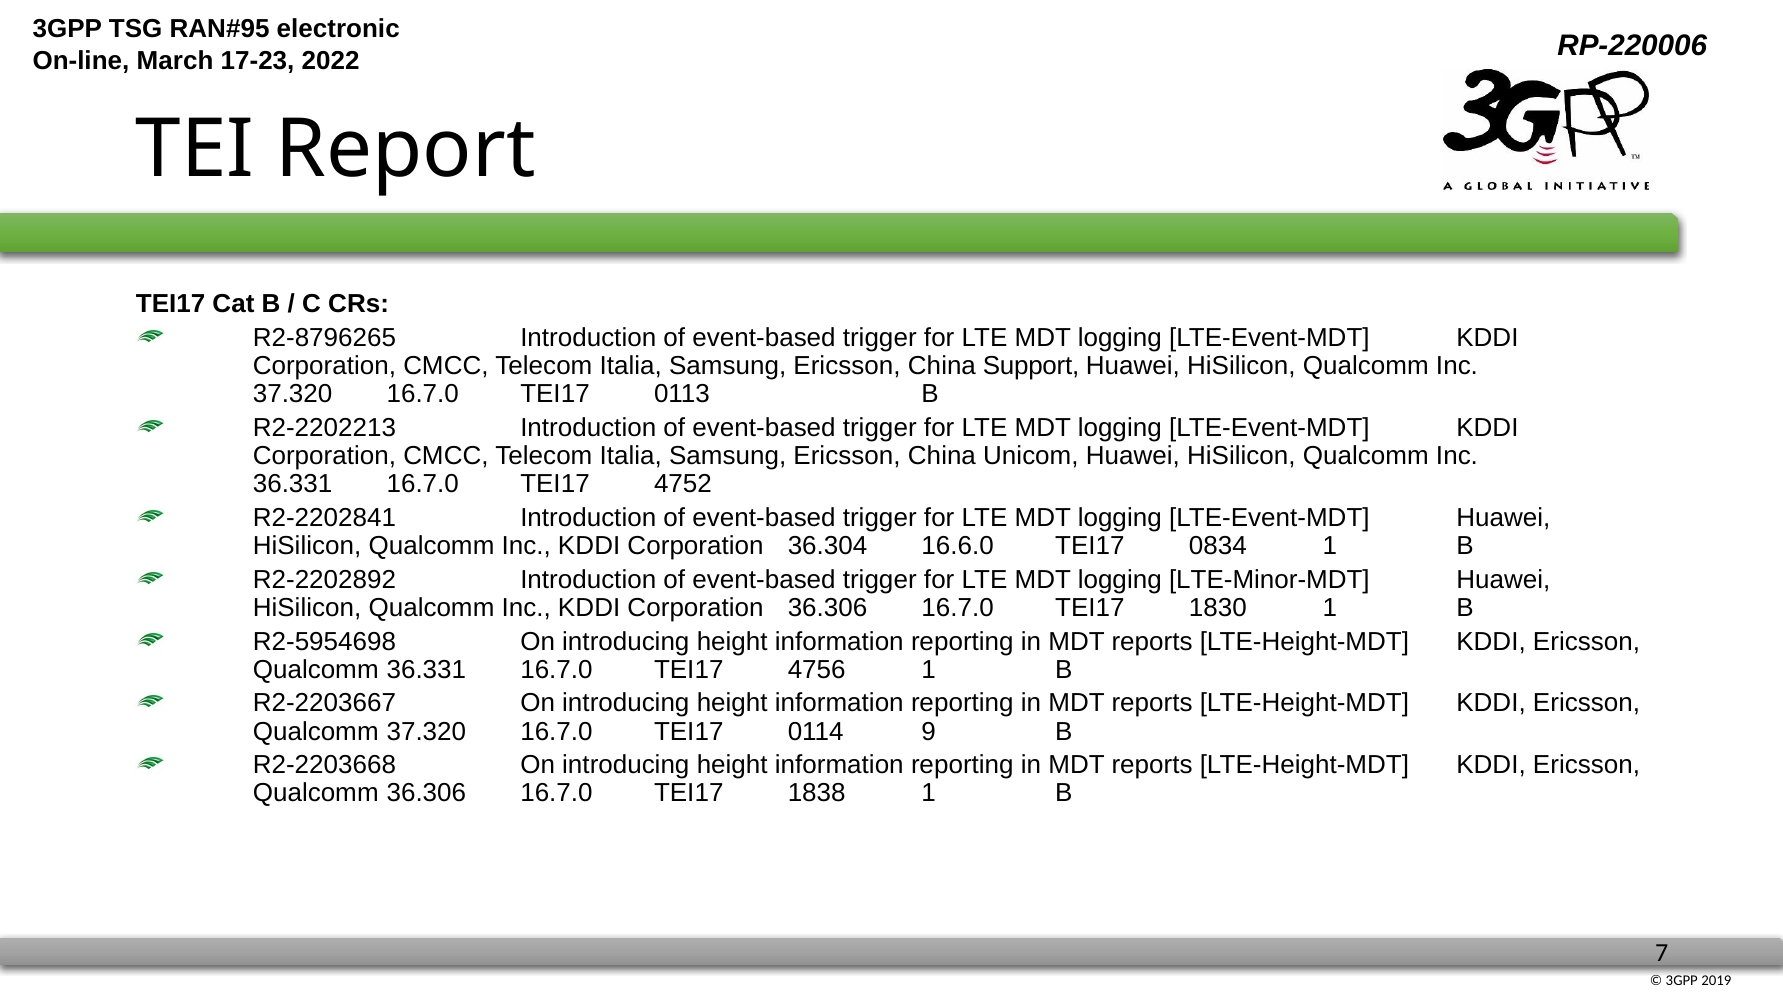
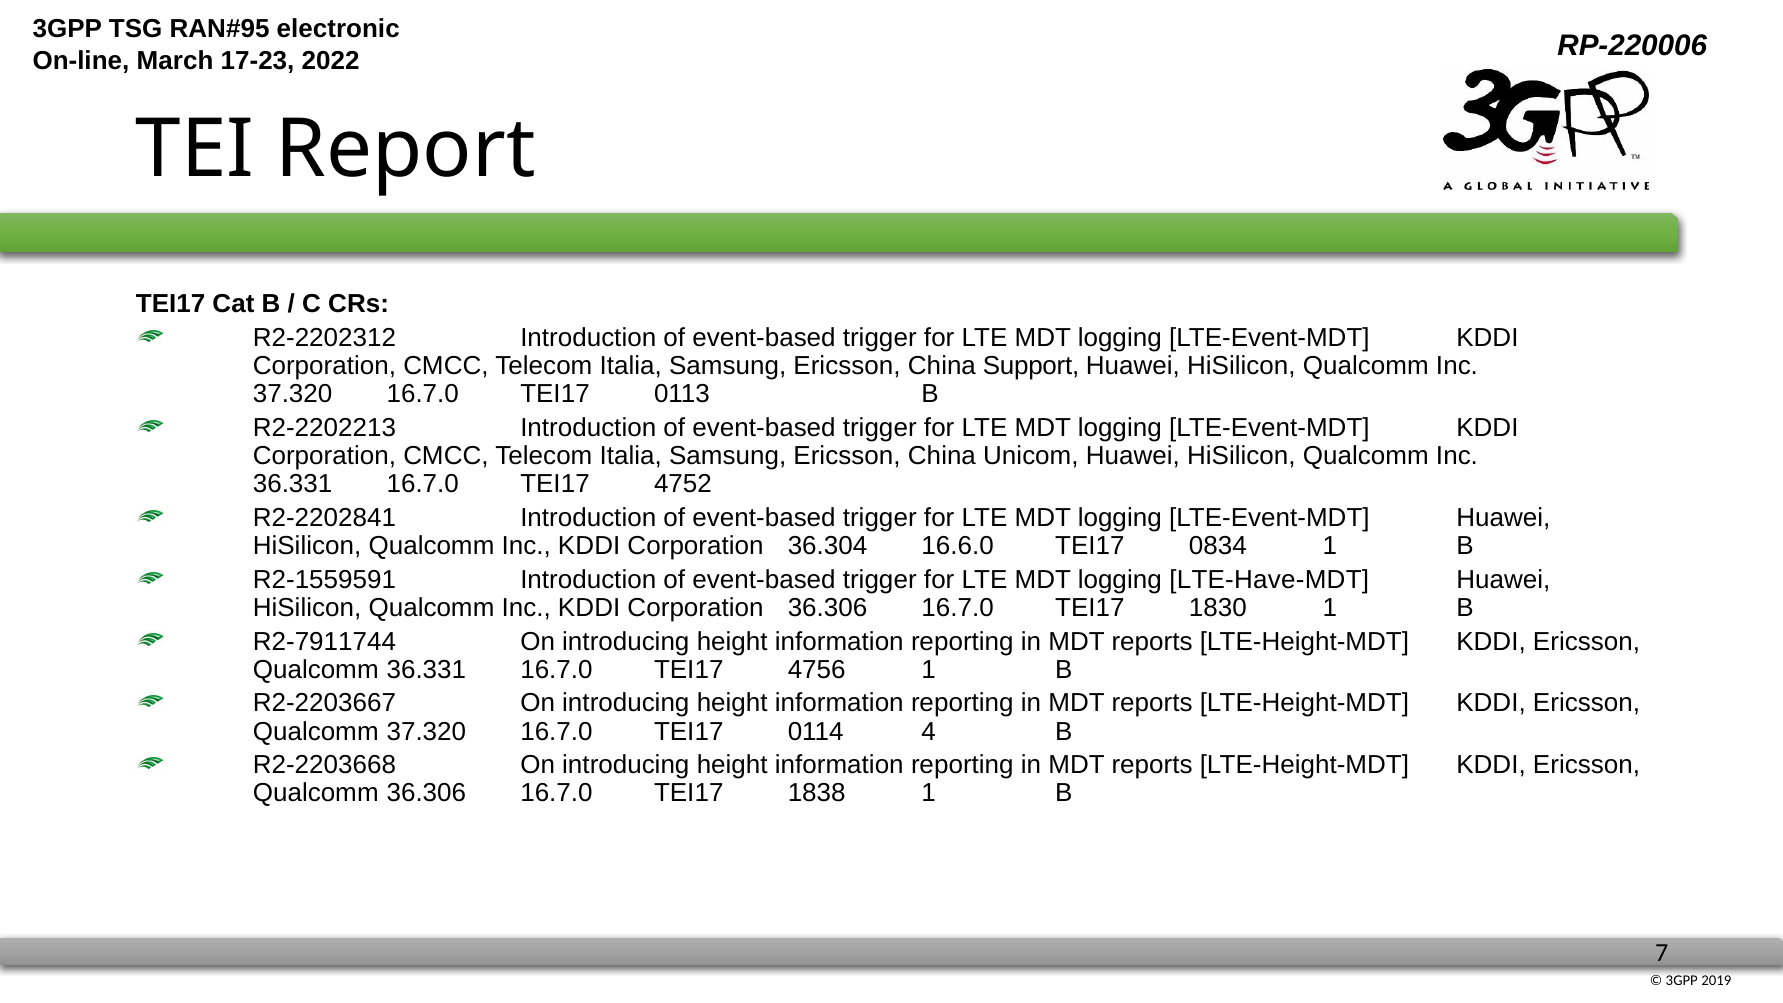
R2-8796265: R2-8796265 -> R2-2202312 (324, 338)
R2-2202892: R2-2202892 -> R2-1559591 (324, 580)
LTE-Minor-MDT: LTE-Minor-MDT -> LTE-Have-MDT (1269, 580)
R2-5954698: R2-5954698 -> R2-7911744 (324, 641)
9: 9 -> 4 (929, 731)
